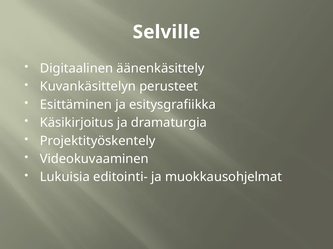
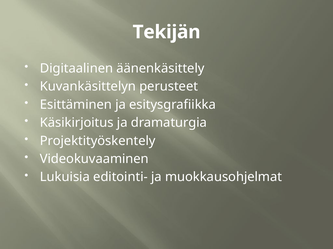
Selville: Selville -> Tekijän (167, 32)
